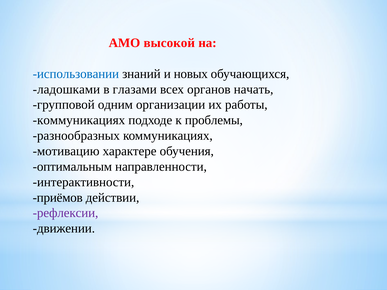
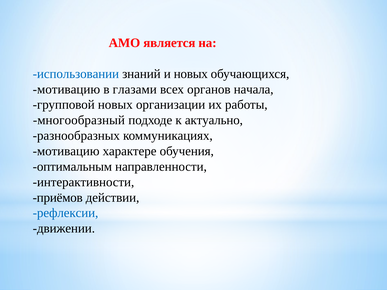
высокой: высокой -> является (169, 43)
ладошками: ладошками -> мотивацию (66, 89)
начать: начать -> начала (254, 89)
групповой одним: одним -> новых (115, 105)
коммуникациях: коммуникациях -> многообразный (79, 120)
проблемы: проблемы -> актуально (214, 120)
рефлексии colour: purple -> blue (66, 213)
